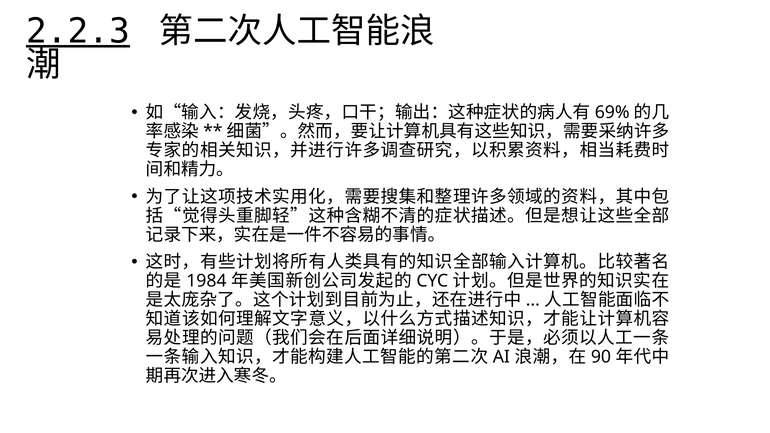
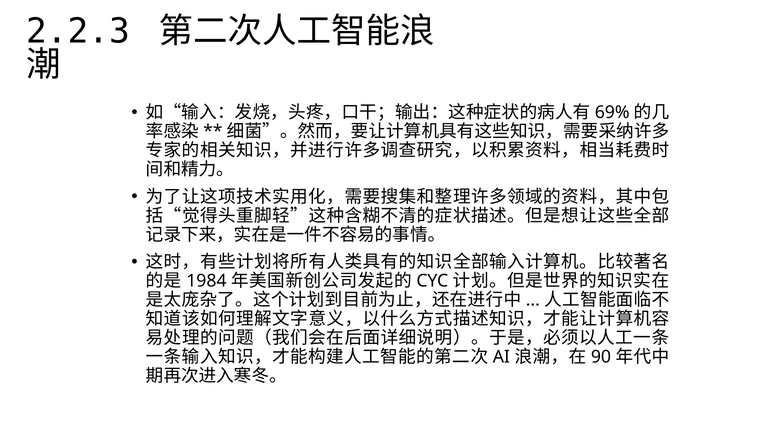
2.2.3 underline: present -> none (78, 31)
